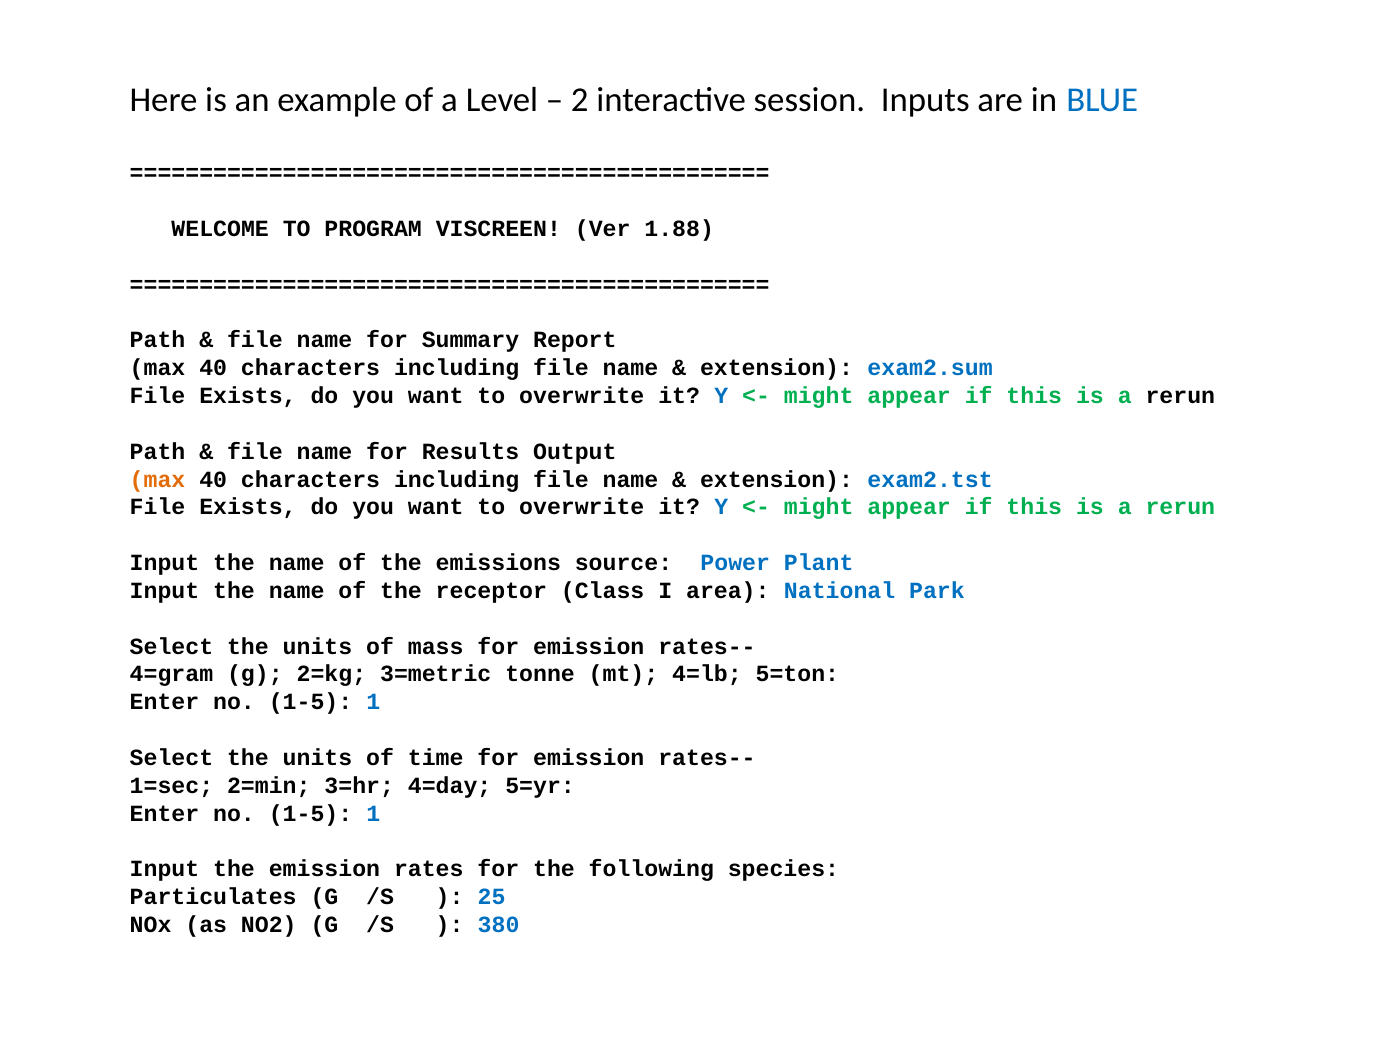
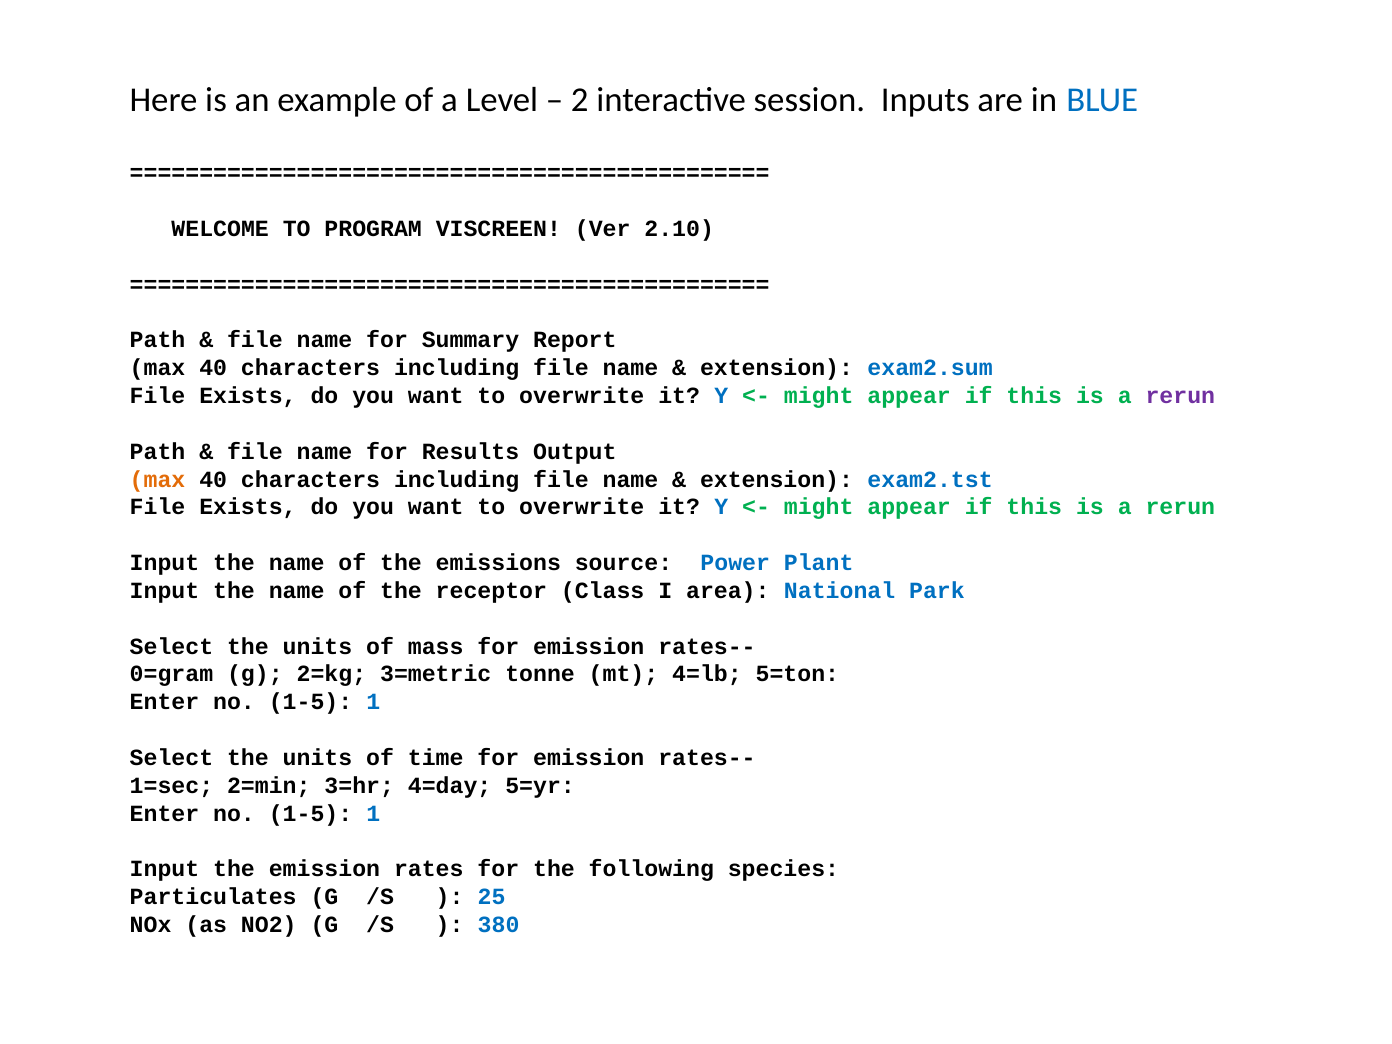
1.88: 1.88 -> 2.10 (679, 229)
rerun colour: black -> purple (1180, 396)
4=gram: 4=gram -> 0=gram (171, 674)
